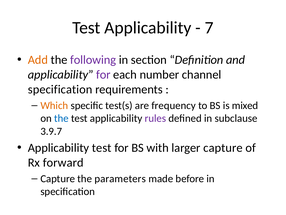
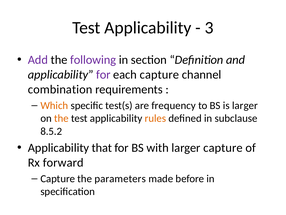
7: 7 -> 3 (209, 28)
Add colour: orange -> purple (38, 60)
each number: number -> capture (159, 75)
specification: specification -> combination (60, 89)
is mixed: mixed -> larger (245, 105)
the colour: blue -> orange (61, 118)
rules colour: purple -> orange (155, 118)
3.9.7: 3.9.7 -> 8.5.2 (51, 131)
Applicability test: test -> that (102, 148)
